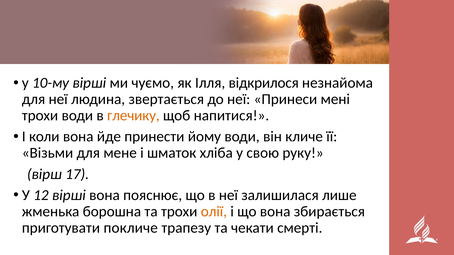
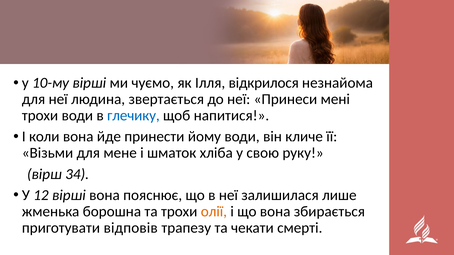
глечику colour: orange -> blue (133, 116)
17: 17 -> 34 (77, 174)
покличе: покличе -> відповів (131, 228)
